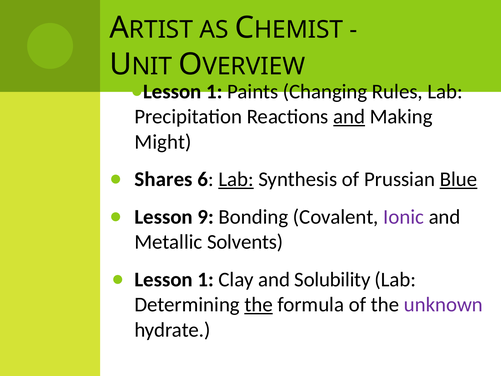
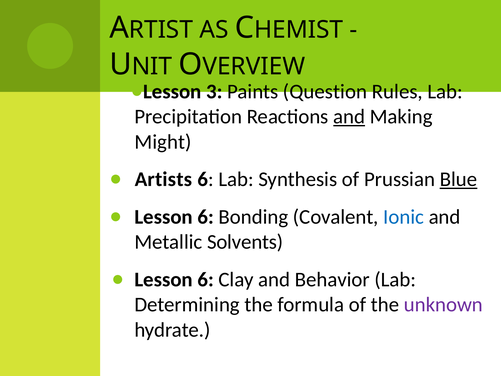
1: 1 -> 3 (214, 92)
Changing: Changing -> Question (325, 92)
Shares: Shares -> Artists (163, 179)
Lab underline: present -> none (236, 179)
9: 9 -> 6 (206, 217)
Ionic colour: purple -> blue (404, 217)
1: 1 -> 6 (206, 280)
Solubility: Solubility -> Behavior (332, 280)
the underline: present -> none (259, 305)
